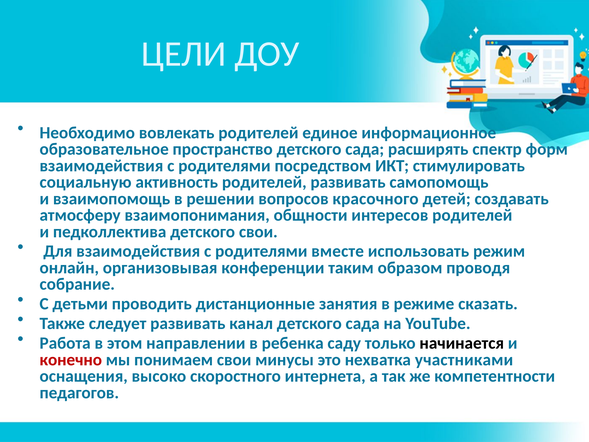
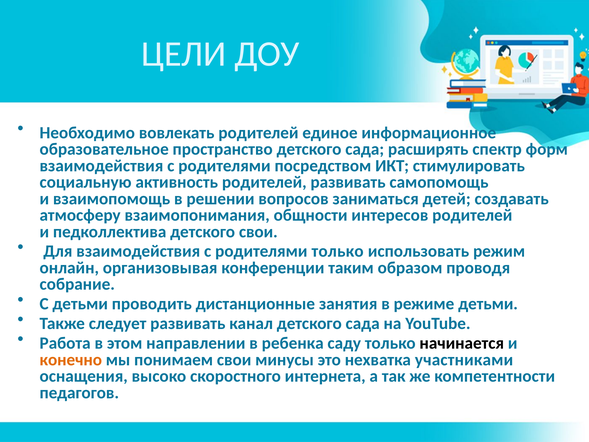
красочного: красочного -> заниматься (376, 199)
родителями вместе: вместе -> только (338, 251)
режиме сказать: сказать -> детьми (488, 304)
конечно colour: red -> orange (71, 359)
